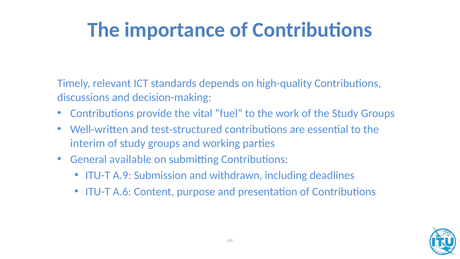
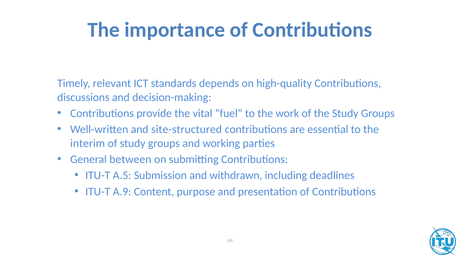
test-structured: test-structured -> site-structured (187, 129)
available: available -> between (130, 159)
A.9: A.9 -> A.5 (122, 175)
A.6: A.6 -> A.9 (122, 191)
